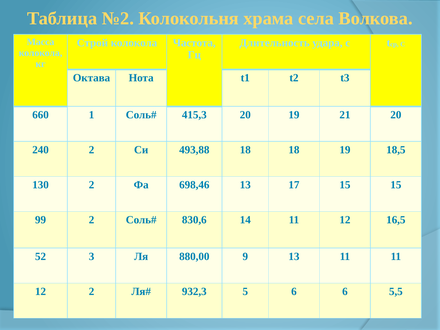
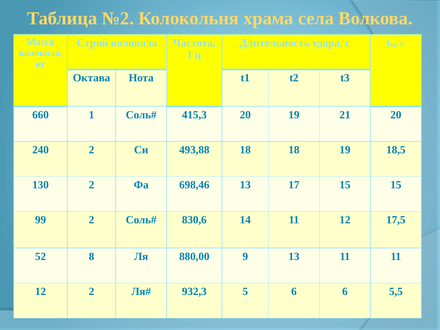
16,5: 16,5 -> 17,5 (396, 220)
3: 3 -> 8 (92, 256)
